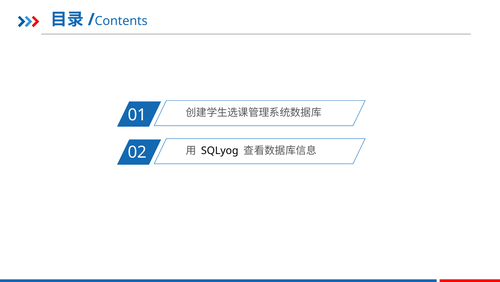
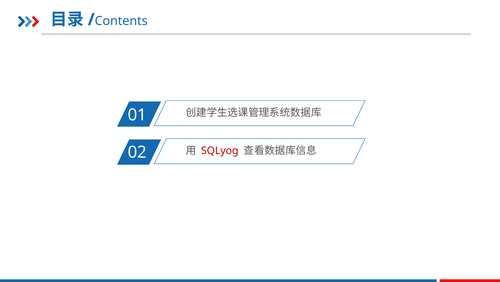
SQLyog colour: black -> red (220, 150)
